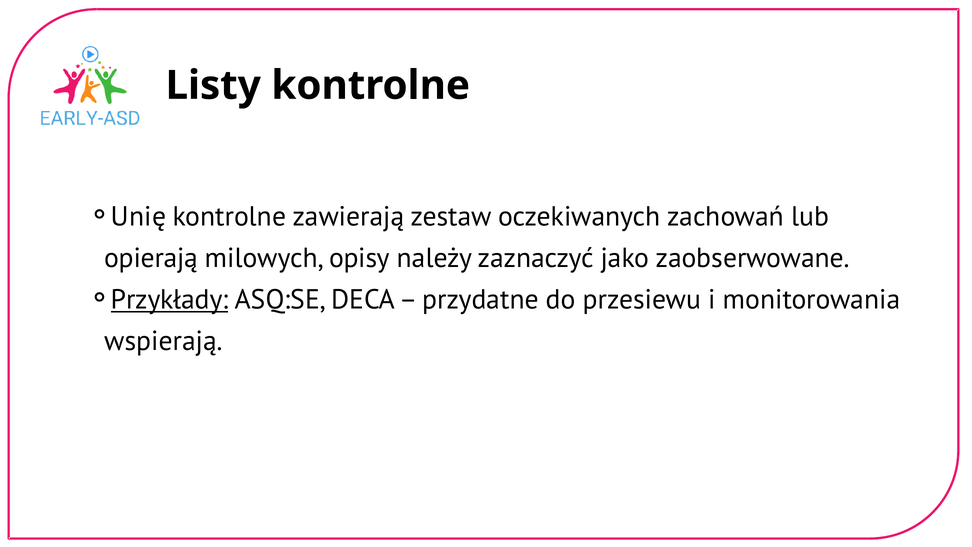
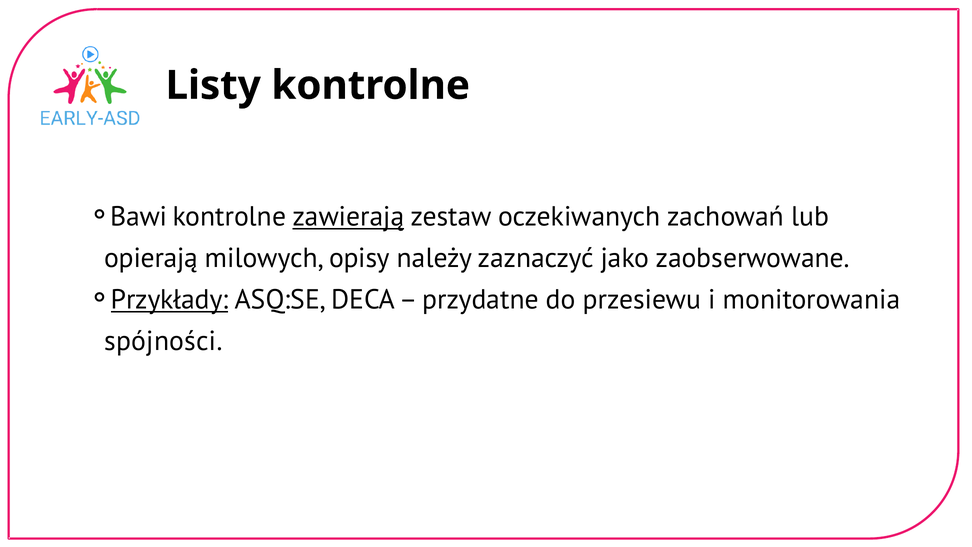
Unię: Unię -> Bawi (139, 217)
zawierają underline: none -> present (348, 217)
wspierają: wspierają -> spójności (163, 341)
